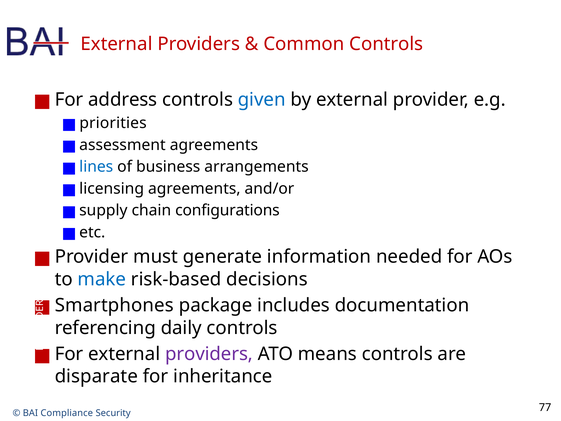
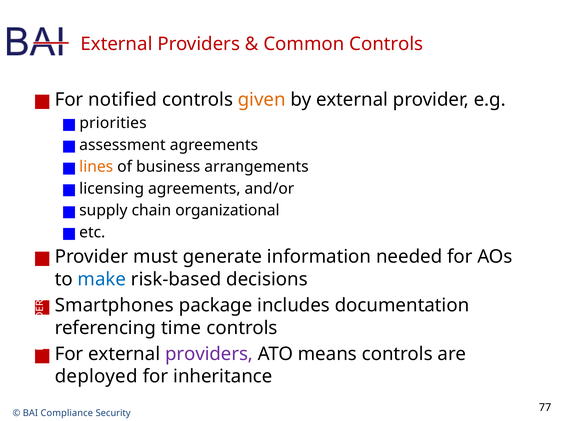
address: address -> notified (123, 99)
given colour: blue -> orange (262, 99)
lines colour: blue -> orange (96, 167)
configurations: configurations -> organizational (227, 210)
daily: daily -> time (181, 328)
disparate: disparate -> deployed (96, 376)
